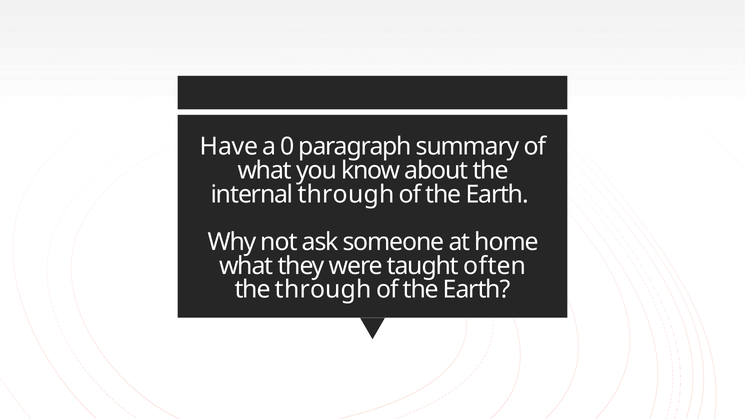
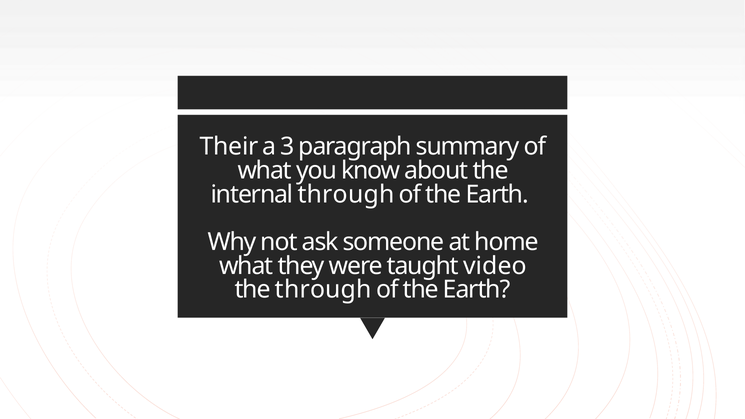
Have: Have -> Their (229, 147)
0: 0 -> 3 (287, 147)
often: often -> video (495, 266)
